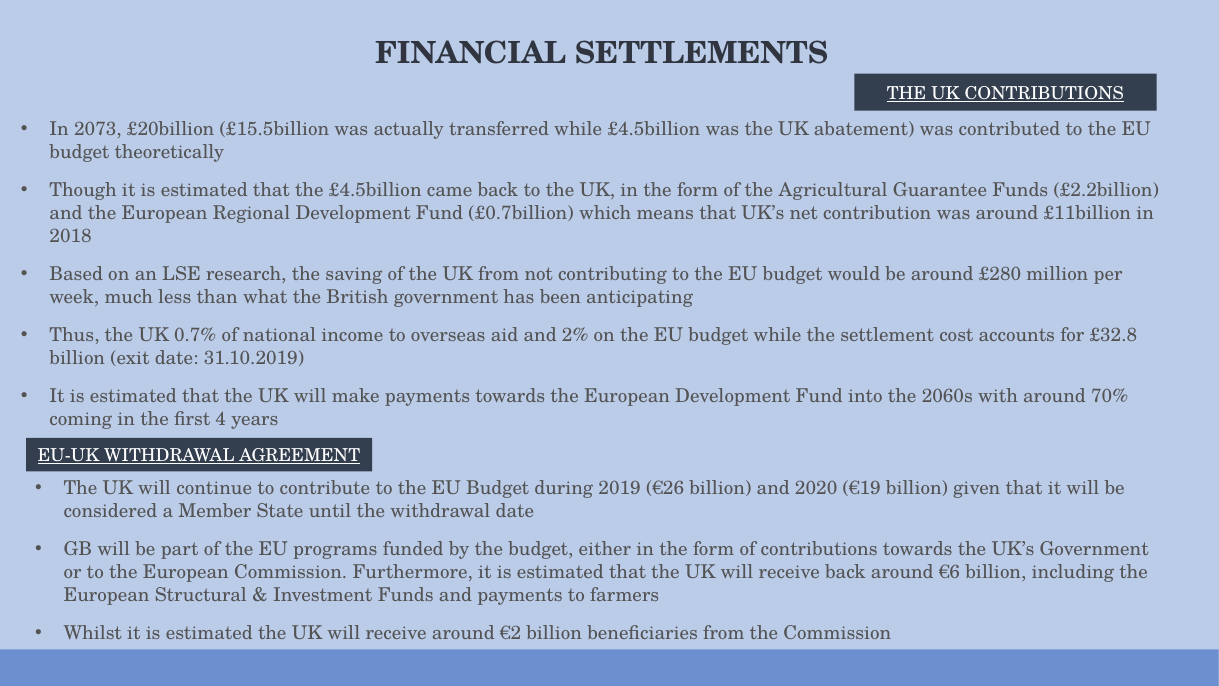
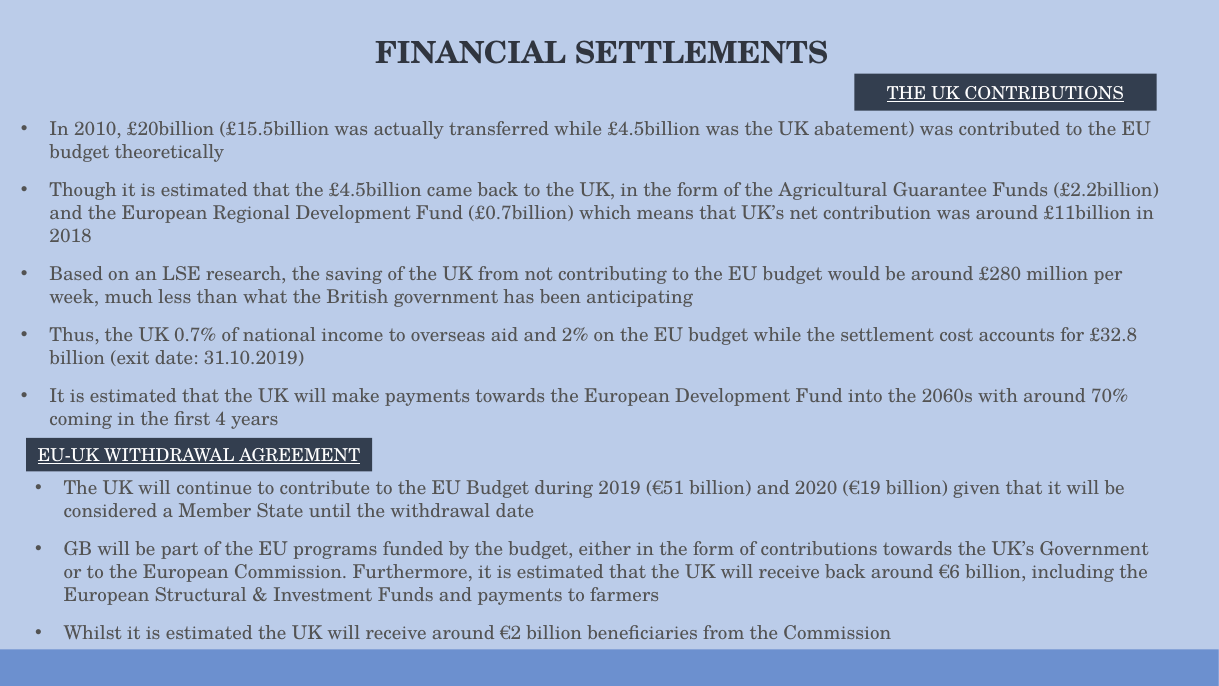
2073: 2073 -> 2010 (98, 130)
€26: €26 -> €51 (665, 488)
